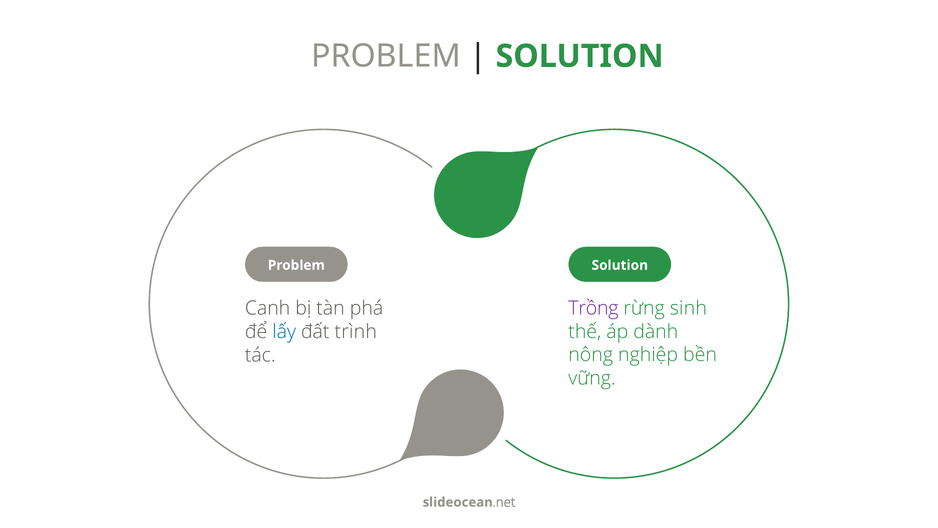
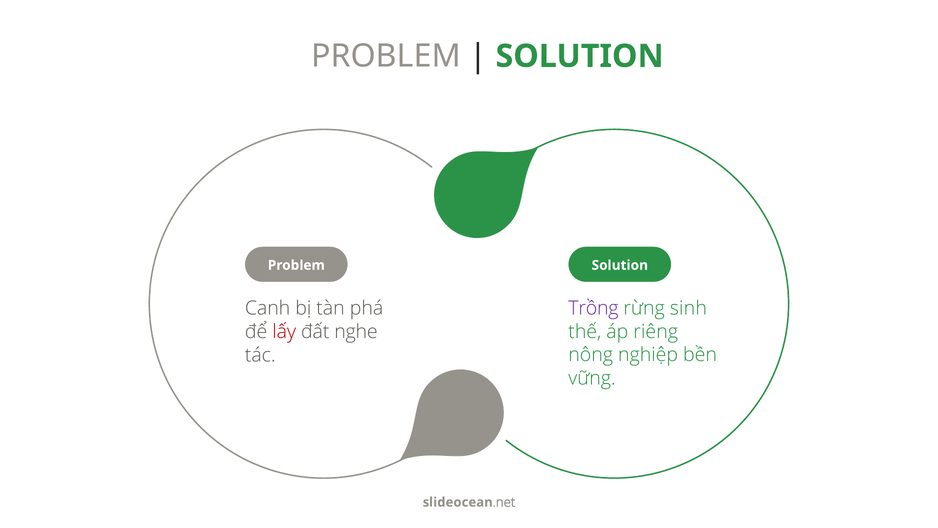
lấy colour: blue -> red (284, 331)
trình: trình -> nghe (356, 331)
dành: dành -> riêng (656, 331)
